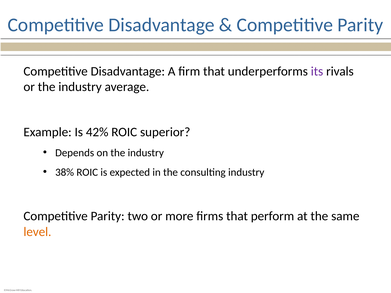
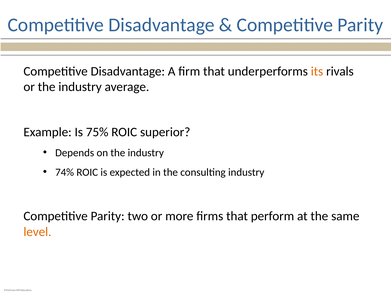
its colour: purple -> orange (317, 71)
42%: 42% -> 75% (97, 132)
38%: 38% -> 74% (65, 172)
